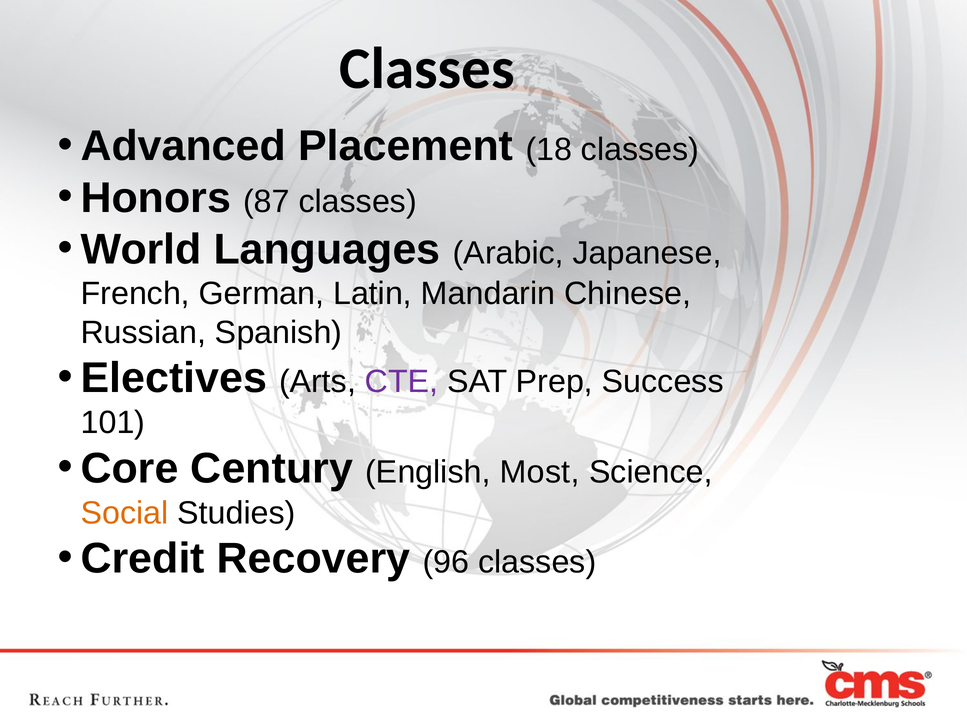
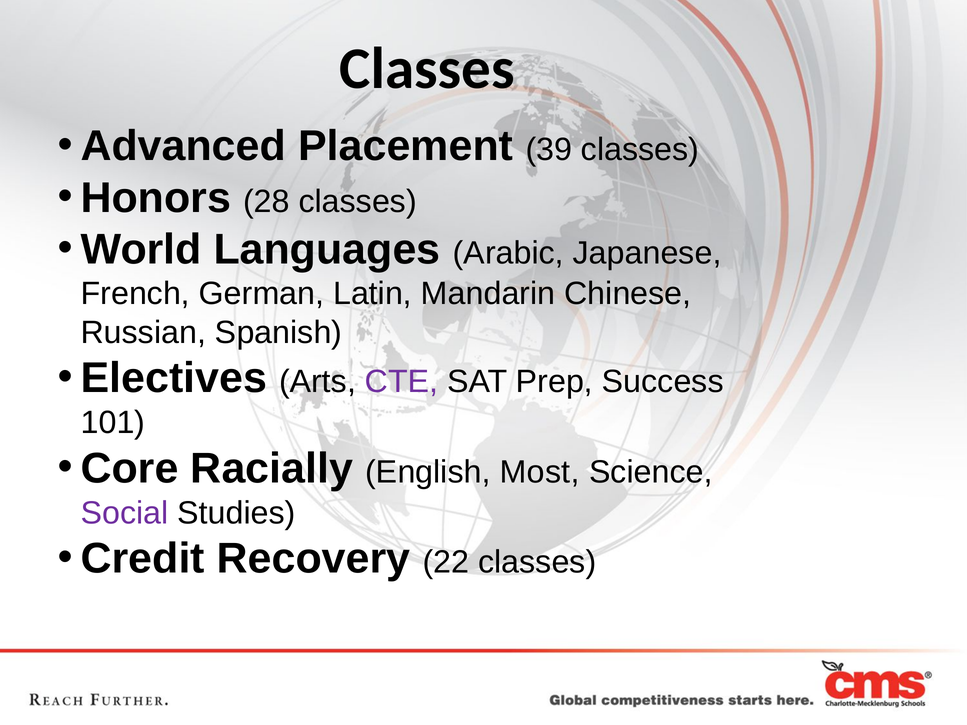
18: 18 -> 39 (549, 150)
87: 87 -> 28 (266, 201)
Century: Century -> Racially (272, 469)
Social colour: orange -> purple (125, 513)
96: 96 -> 22 (446, 563)
